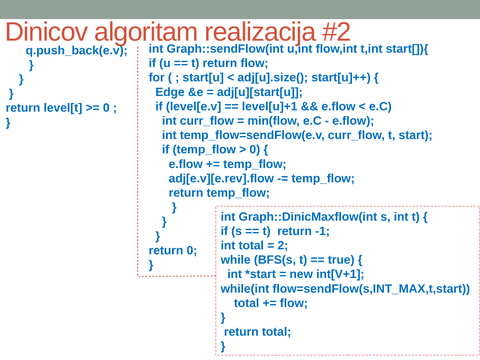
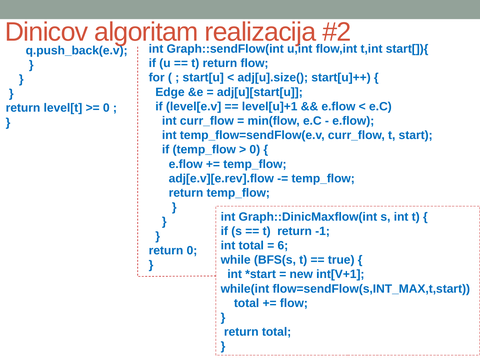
2: 2 -> 6 (283, 246)
